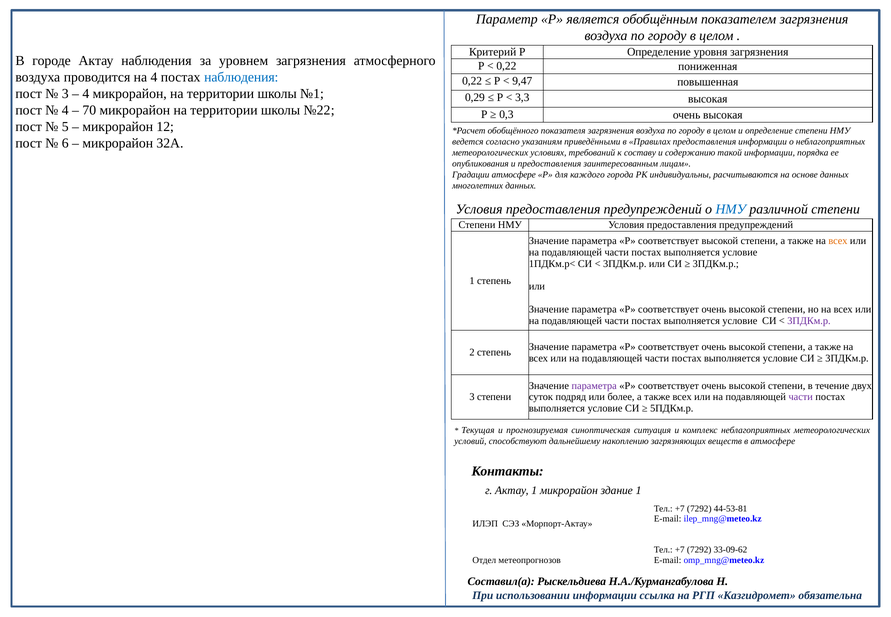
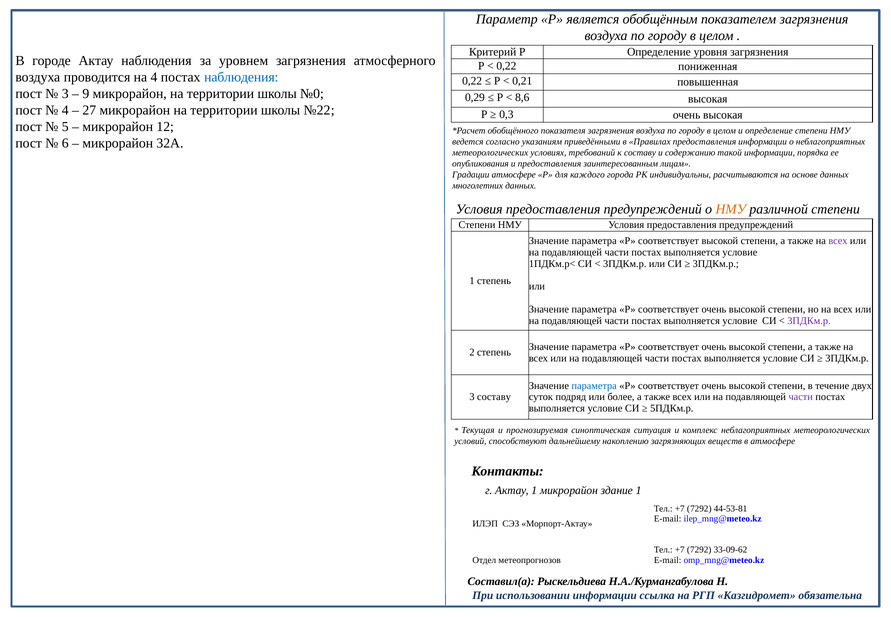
9,47: 9,47 -> 0,21 (522, 81)
4: 4 -> 9 (86, 94)
№1: №1 -> №0 (312, 94)
3,3: 3,3 -> 8,6 (522, 98)
70: 70 -> 27 (89, 110)
НМУ colour: blue -> orange (731, 209)
всех colour: orange -> purple (838, 241)
параметра colour: purple -> blue (594, 386)
3 степени: степени -> составу (494, 397)
